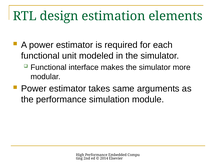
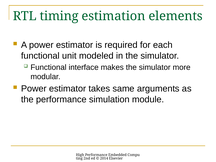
design: design -> timing (59, 16)
